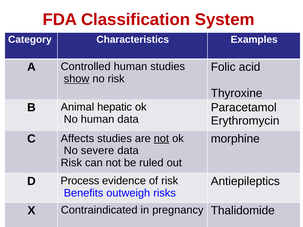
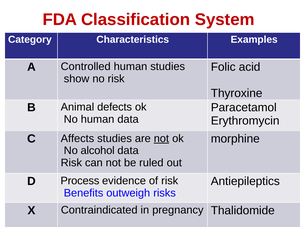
show underline: present -> none (77, 79)
hepatic: hepatic -> defects (115, 107)
severe: severe -> alcohol (98, 151)
